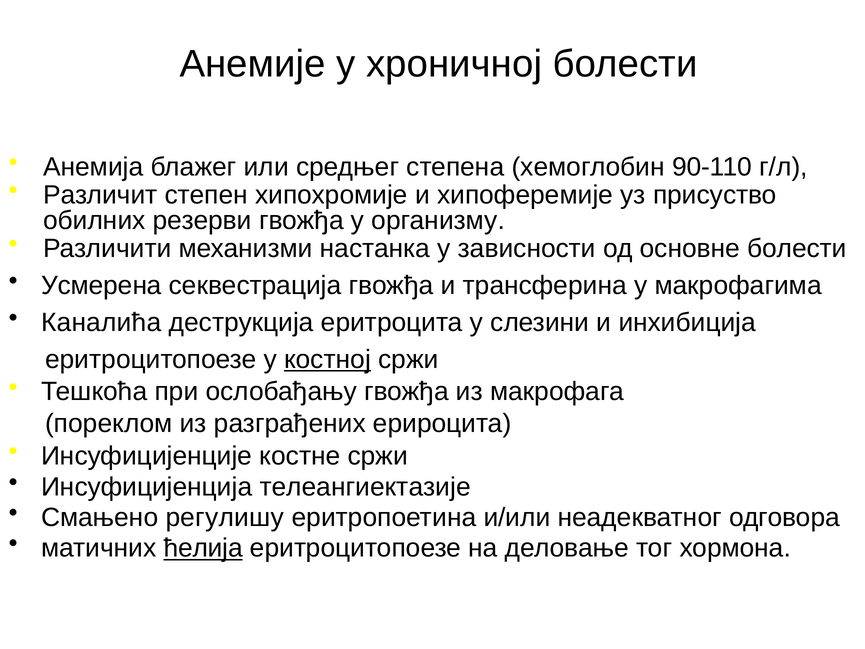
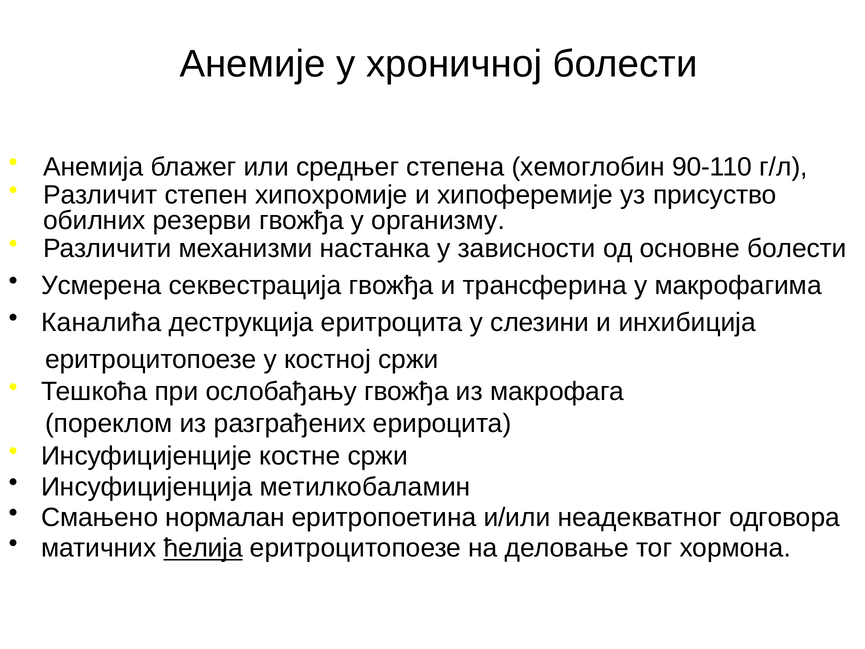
костној underline: present -> none (328, 359)
телеангиектазије: телеангиектазије -> метилкобаламин (365, 487)
регулишу: регулишу -> нормалан (225, 517)
